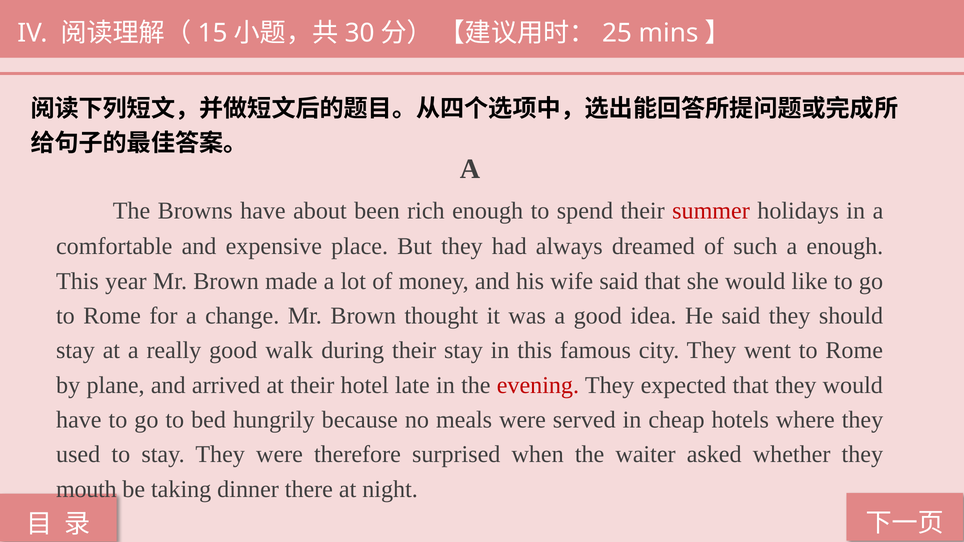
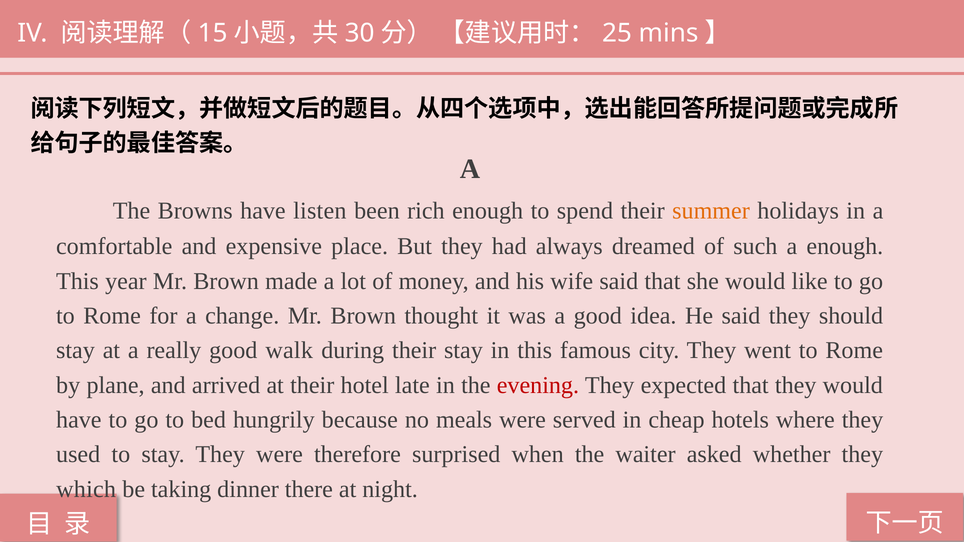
about: about -> listen (320, 211)
summer colour: red -> orange (711, 211)
mouth: mouth -> which (86, 489)
